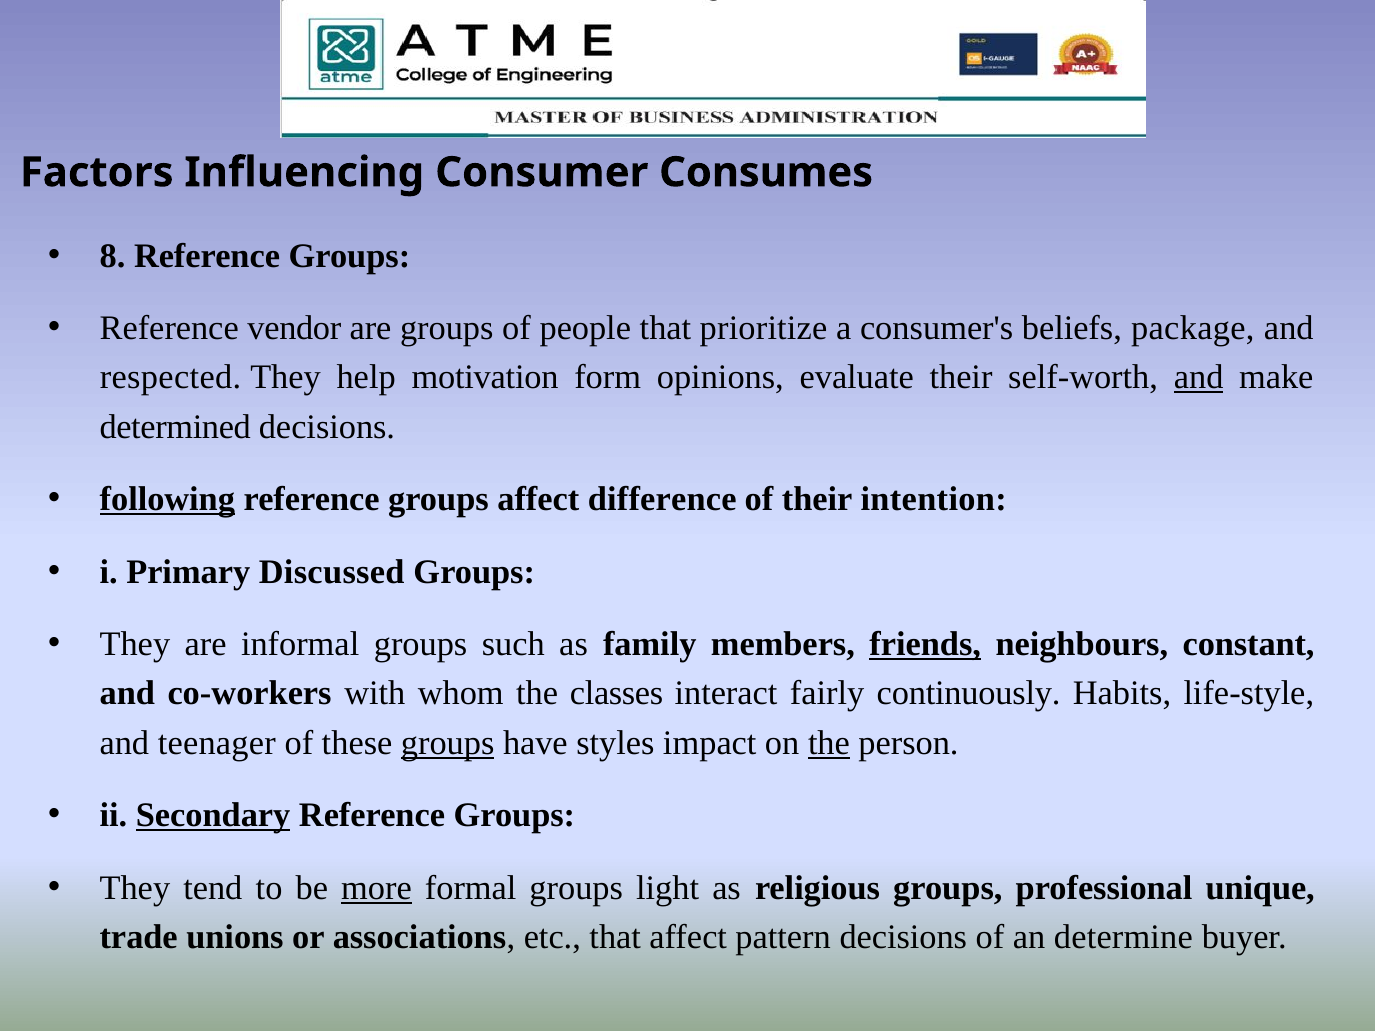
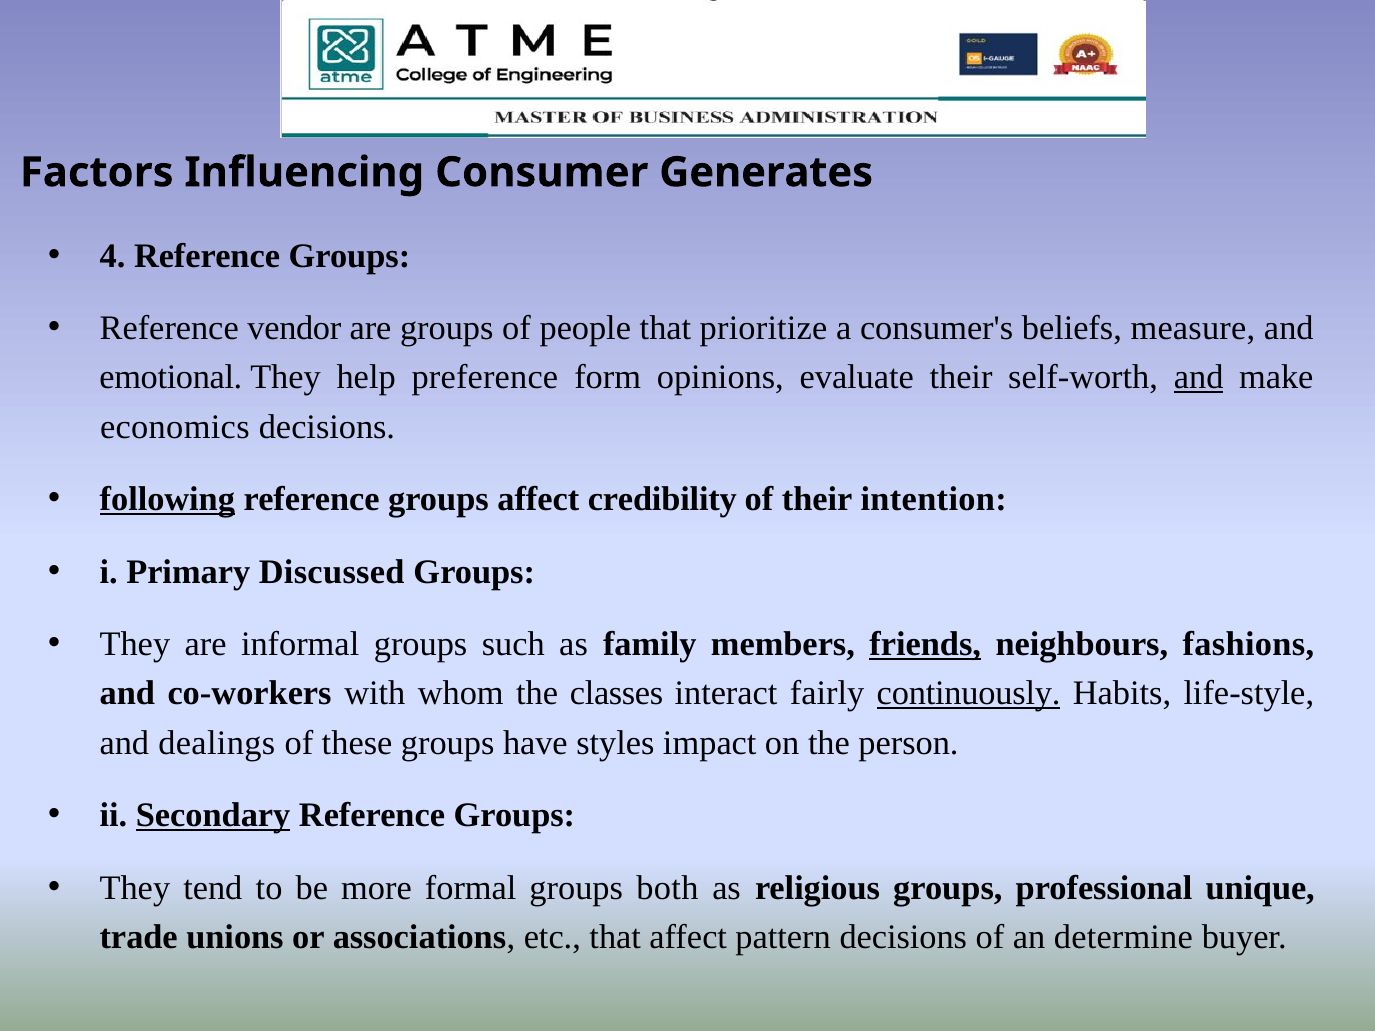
Consumes: Consumes -> Generates (766, 172)
8: 8 -> 4 (113, 256)
package: package -> measure (1193, 328)
respected: respected -> emotional (171, 378)
motivation: motivation -> preference (485, 378)
determined: determined -> economics (175, 427)
difference: difference -> credibility (662, 500)
constant: constant -> fashions (1248, 644)
continuously underline: none -> present (969, 694)
teenager: teenager -> dealings (217, 743)
groups underline: present -> none (448, 743)
the underline: present -> none (829, 743)
more underline: present -> none (376, 888)
light: light -> both (667, 888)
